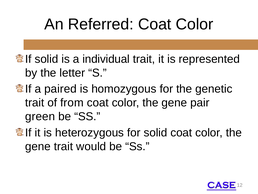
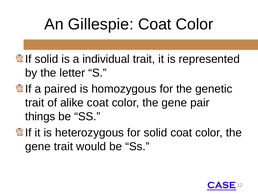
Referred: Referred -> Gillespie (101, 24)
from: from -> alike (72, 103)
green: green -> things (40, 116)
